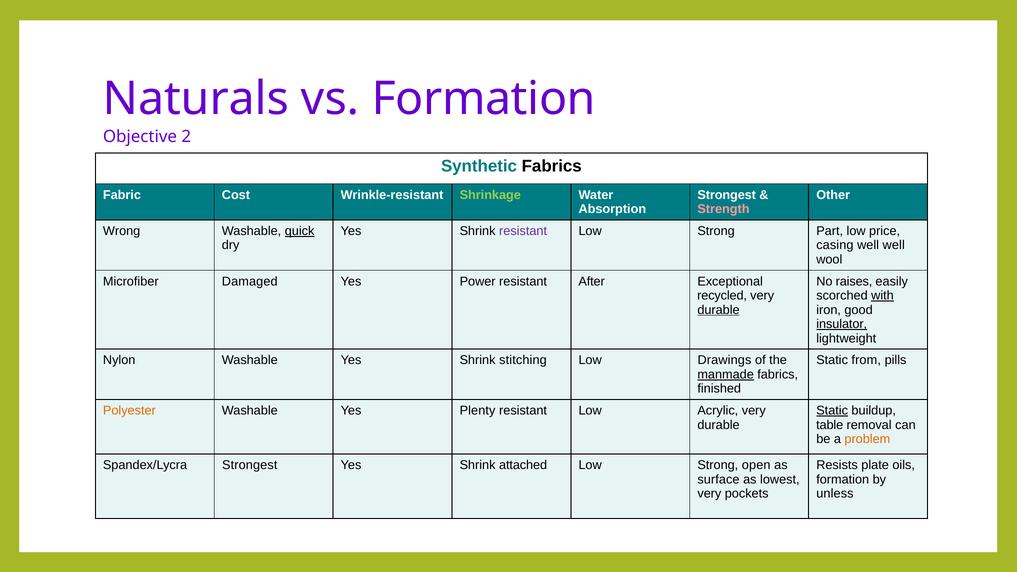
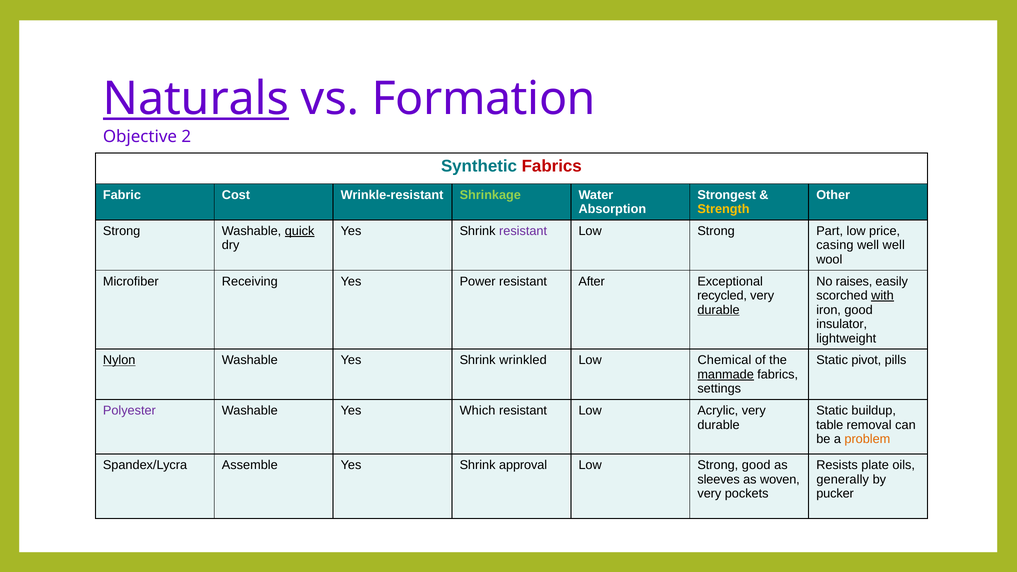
Naturals underline: none -> present (196, 99)
Fabrics colour: black -> red (552, 166)
Strength colour: pink -> yellow (723, 209)
Wrong: Wrong -> Strong (122, 231)
Damaged: Damaged -> Receiving (250, 281)
insulator underline: present -> none (842, 324)
Nylon underline: none -> present (119, 360)
stitching: stitching -> wrinkled (523, 360)
Drawings: Drawings -> Chemical (724, 360)
from: from -> pivot (866, 360)
finished: finished -> settings (719, 389)
Polyester colour: orange -> purple (129, 411)
Plenty: Plenty -> Which (478, 411)
Static underline: present -> none (832, 411)
Spandex/Lycra Strongest: Strongest -> Assemble (250, 465)
attached: attached -> approval (523, 465)
Strong open: open -> good (756, 465)
surface: surface -> sleeves (719, 479)
lowest: lowest -> woven (780, 479)
formation: formation -> generally (843, 479)
unless: unless -> pucker (835, 494)
